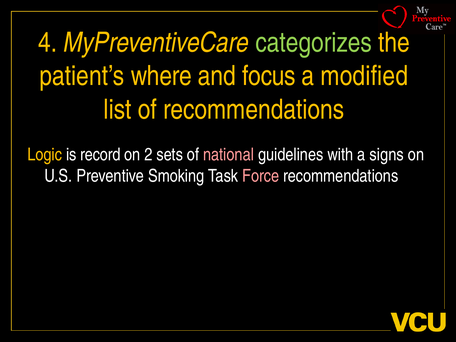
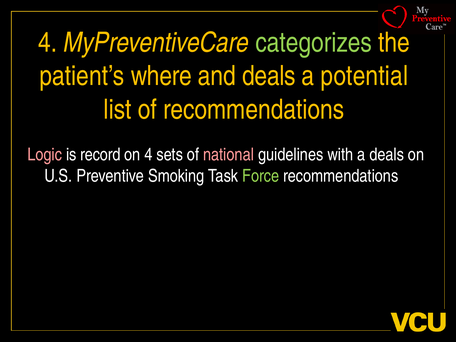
and focus: focus -> deals (269, 76)
modified: modified -> potential (364, 76)
Logic colour: yellow -> pink (45, 155)
on 2: 2 -> 4 (148, 155)
a signs: signs -> deals (387, 155)
Force colour: pink -> light green (261, 176)
